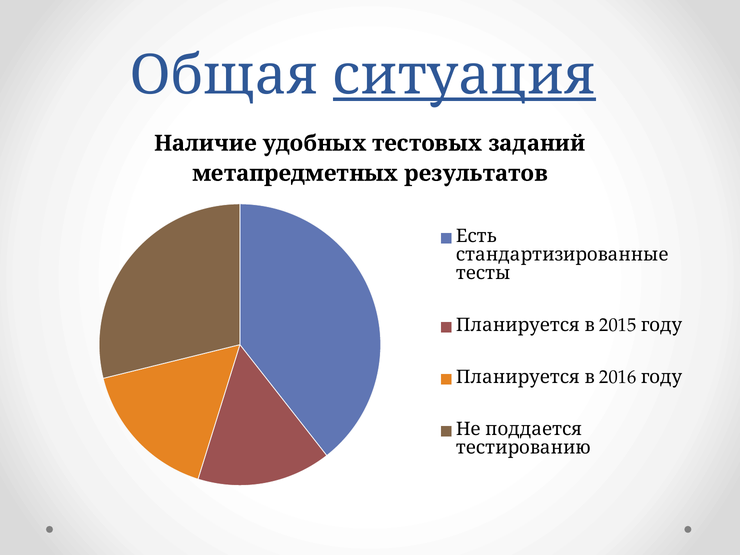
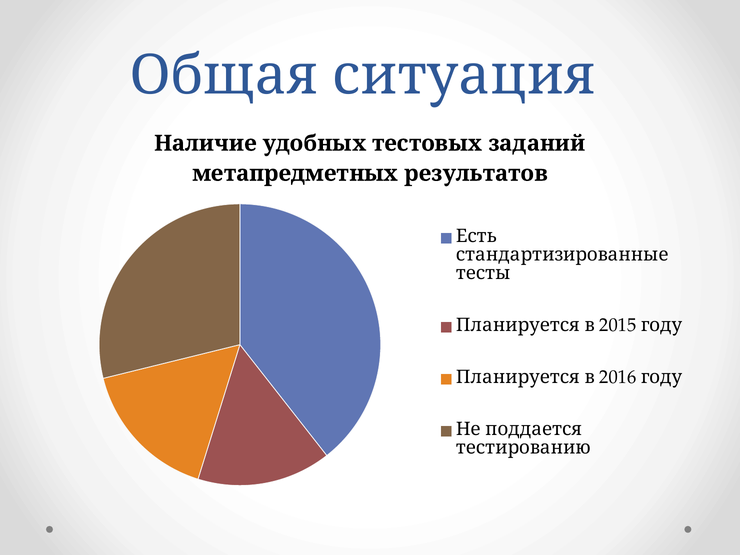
ситуация underline: present -> none (464, 75)
